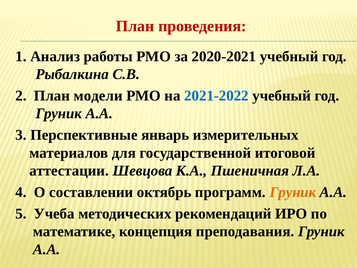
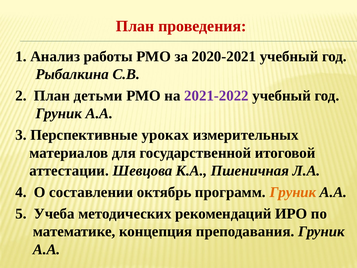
модели: модели -> детьми (98, 96)
2021-2022 colour: blue -> purple (216, 96)
январь: январь -> уроках (165, 135)
